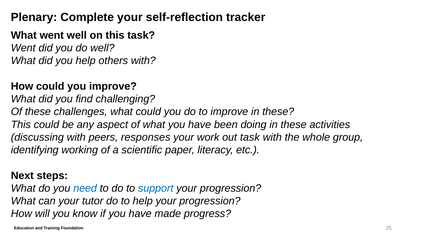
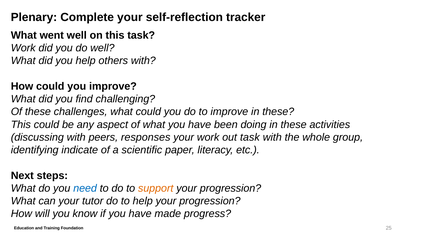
Went: Went -> Work (23, 48)
working: working -> indicate (80, 150)
support colour: blue -> orange (156, 188)
